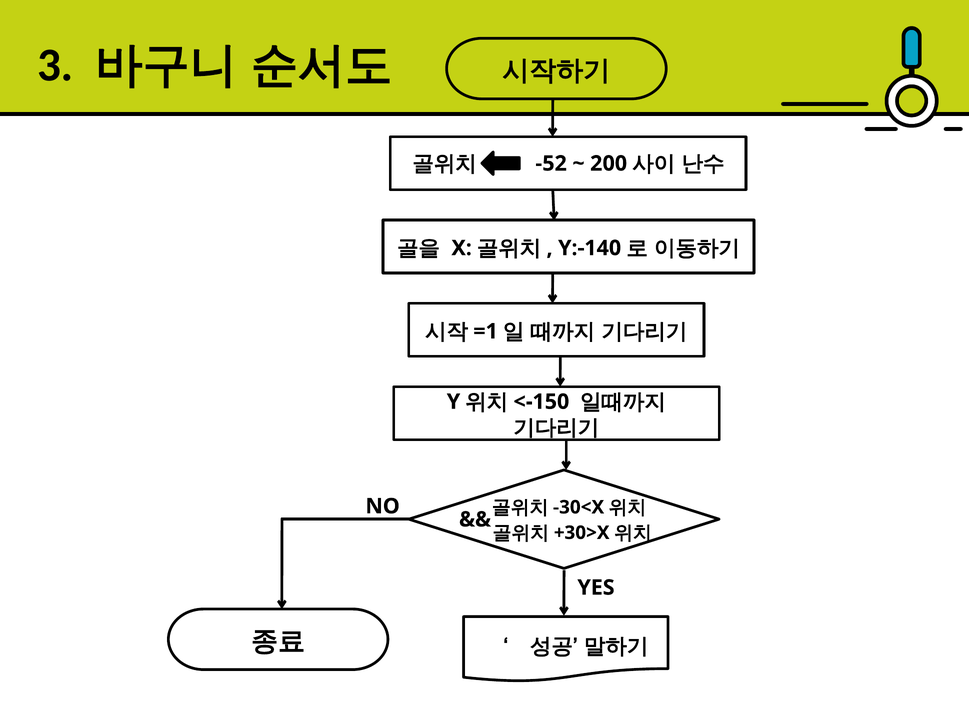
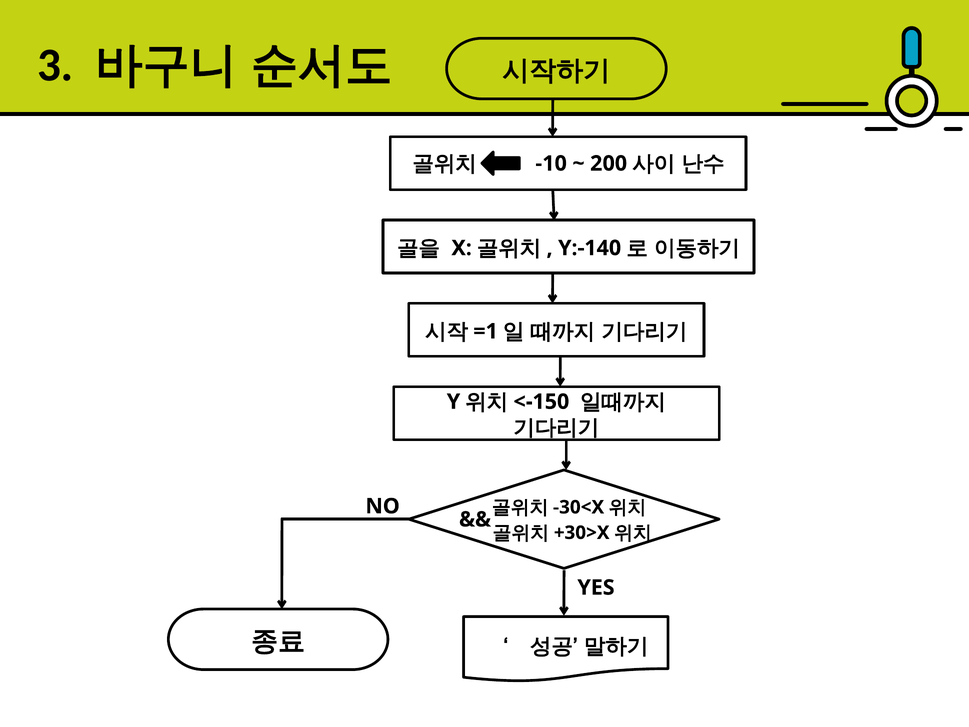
-52: -52 -> -10 (551, 163)
